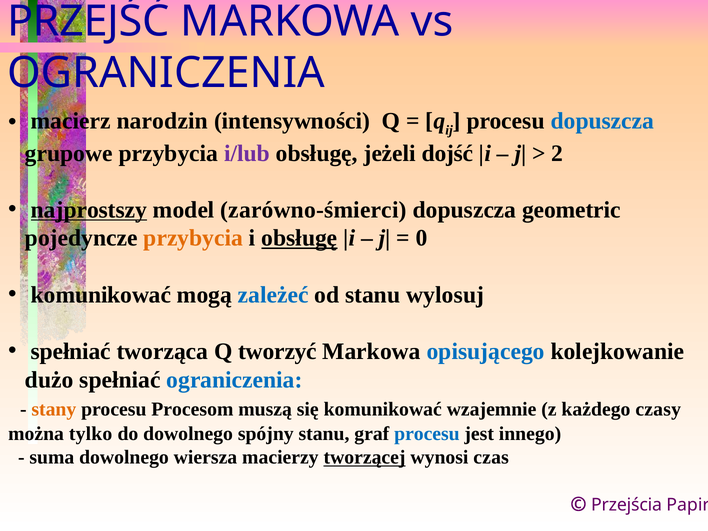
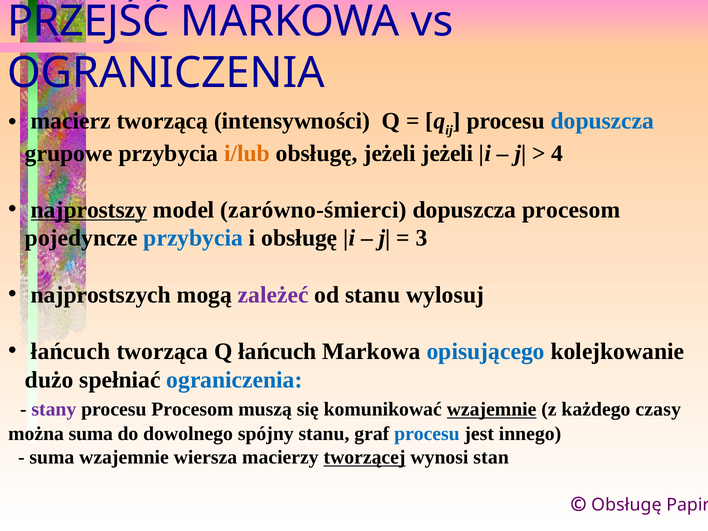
narodzin: narodzin -> tworzącą (162, 121)
i/lub colour: purple -> orange (247, 153)
jeżeli dojść: dojść -> jeżeli (448, 153)
2: 2 -> 4 (557, 153)
dopuszcza geometric: geometric -> procesom (571, 210)
przybycia colour: orange -> blue (193, 238)
obsługę underline: present -> none (299, 238)
0: 0 -> 3 (422, 238)
komunikować: komunikować -> najprostszych (101, 295)
zależeć colour: blue -> purple (273, 295)
spełniać: spełniać -> łańcuch (71, 351)
Q tworzyć: tworzyć -> łańcuch (278, 351)
stany colour: orange -> purple (54, 409)
wzajemnie underline: none -> present (492, 409)
można tylko: tylko -> suma (91, 434)
suma dowolnego: dowolnego -> wzajemnie (124, 457)
czas: czas -> stan (491, 457)
Przejścia: Przejścia -> Obsługę (626, 505)
